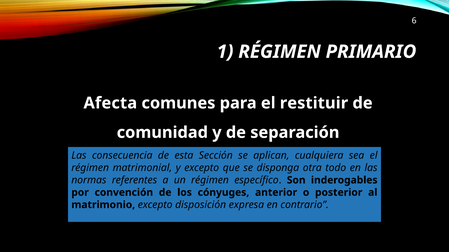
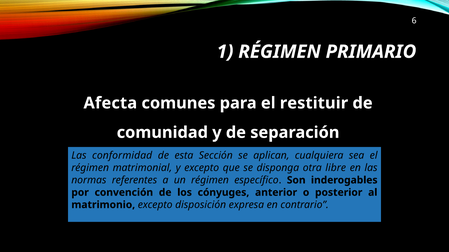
consecuencia: consecuencia -> conformidad (122, 156)
todo: todo -> libre (336, 168)
